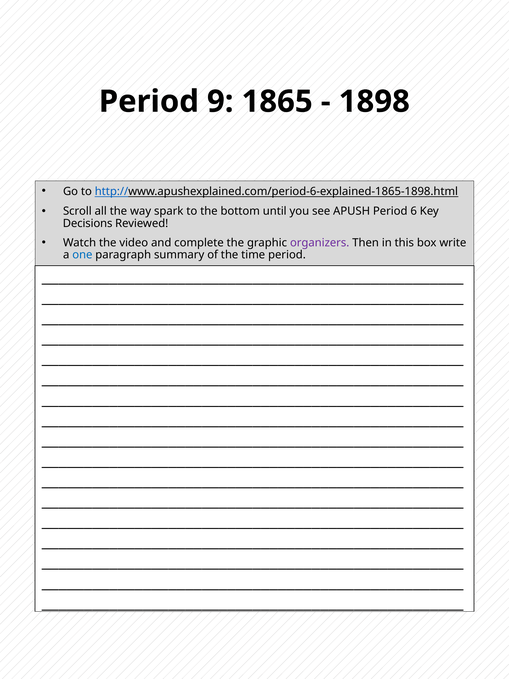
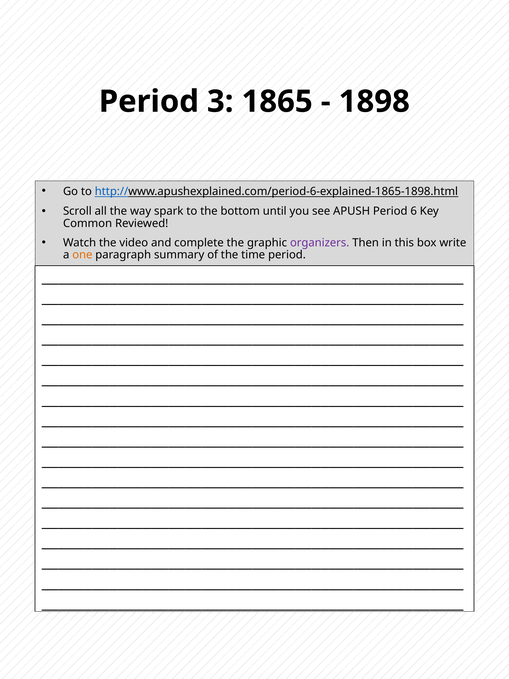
9: 9 -> 3 (220, 102)
Decisions: Decisions -> Common (88, 223)
one colour: blue -> orange (82, 255)
